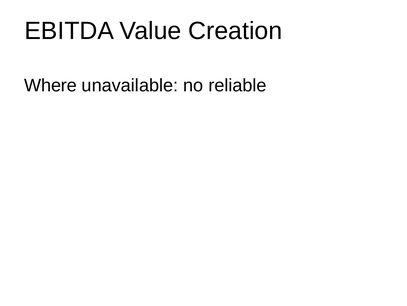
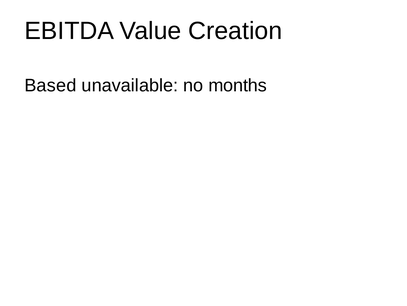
Where: Where -> Based (50, 85)
reliable: reliable -> months (238, 85)
